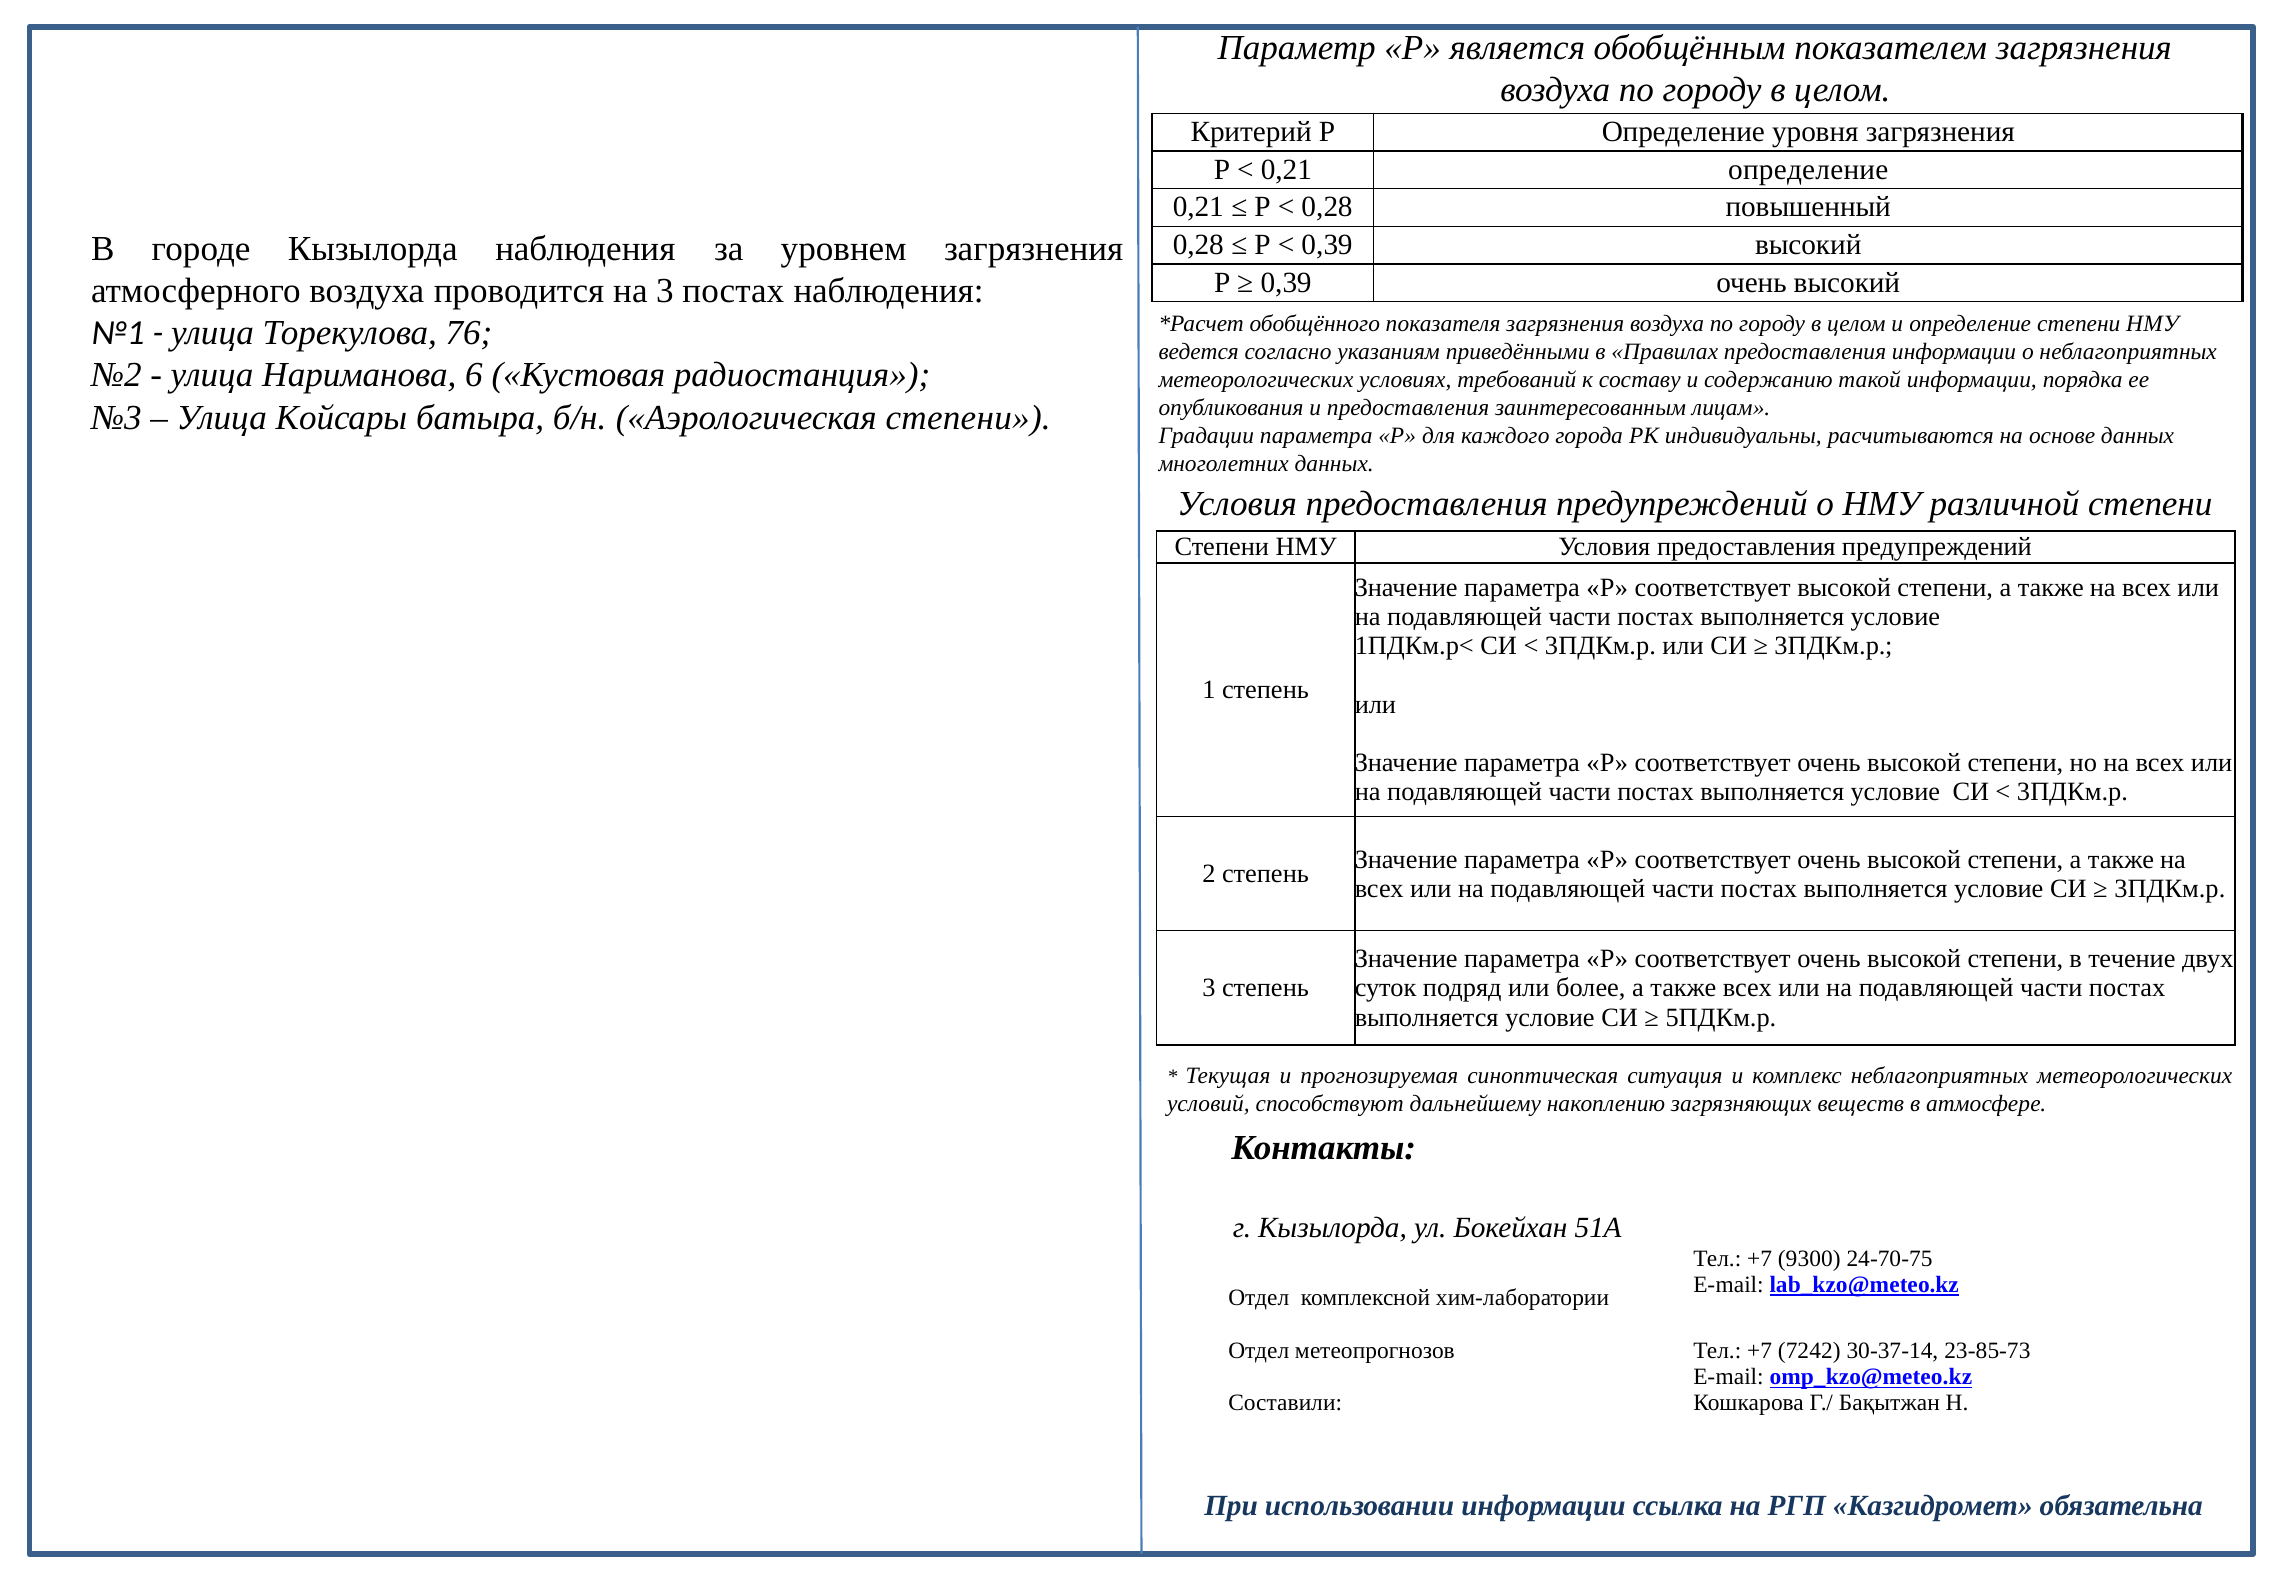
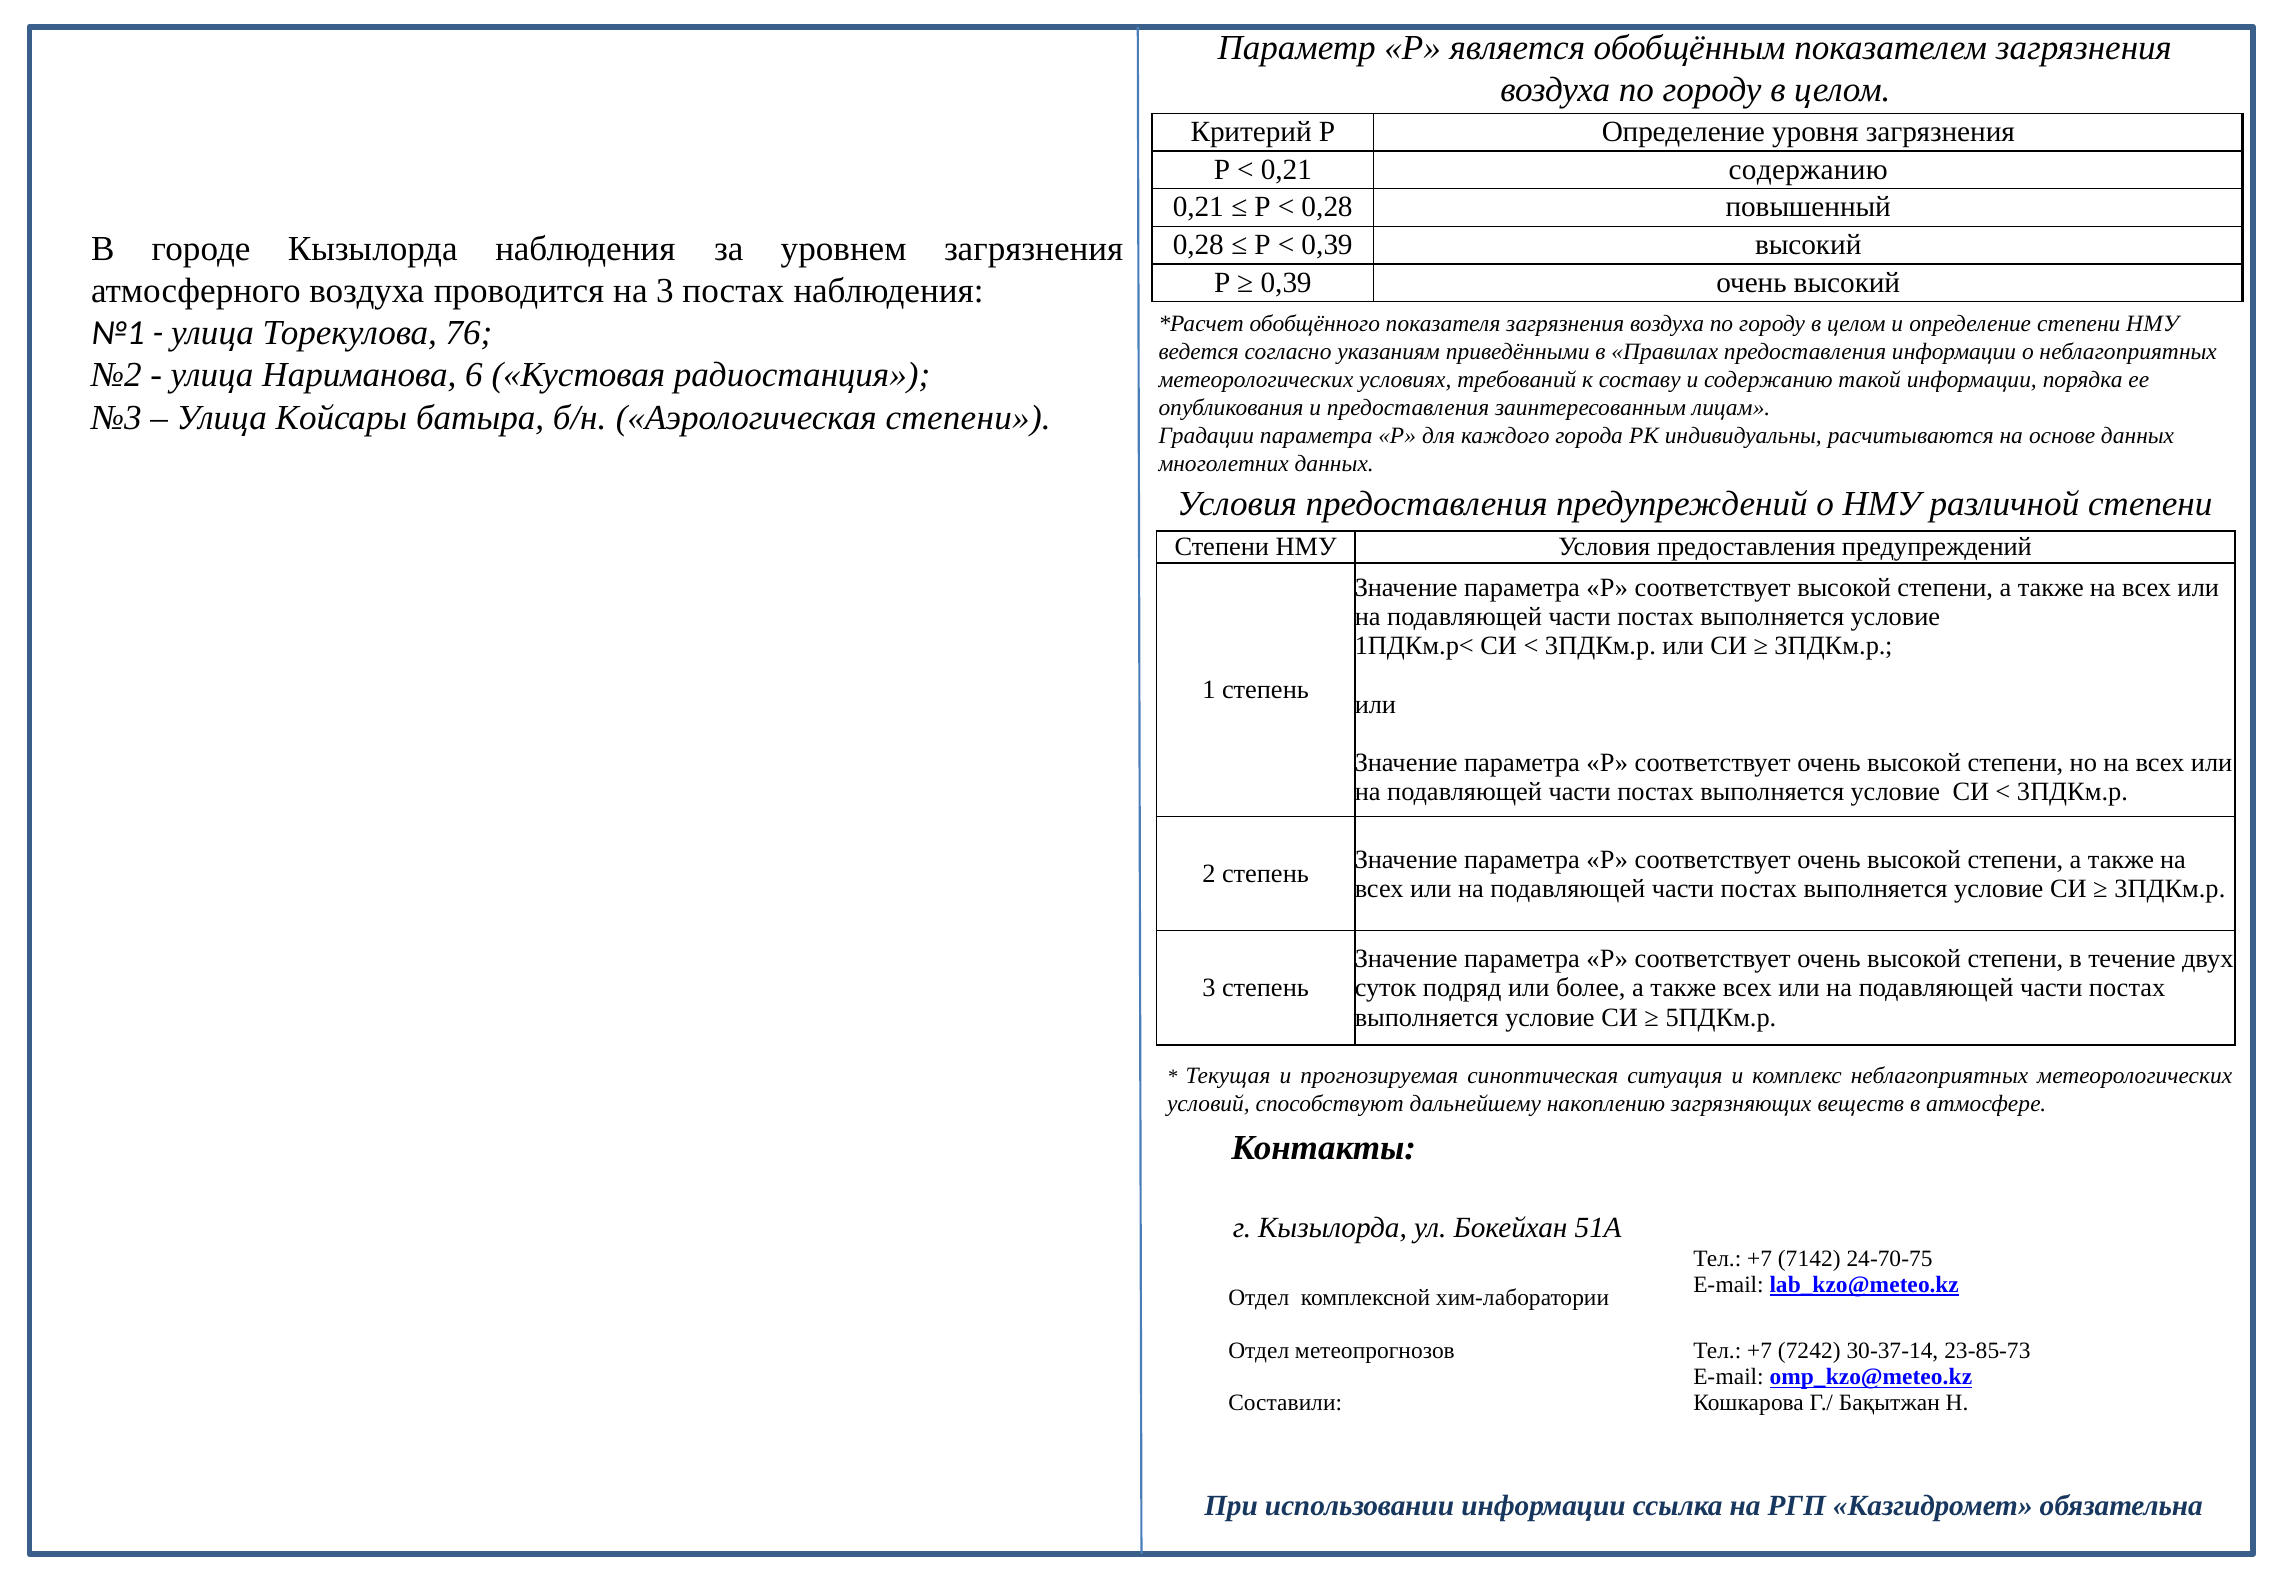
0,21 определение: определение -> содержанию (1808, 170)
9300: 9300 -> 7142 (1809, 1258)
